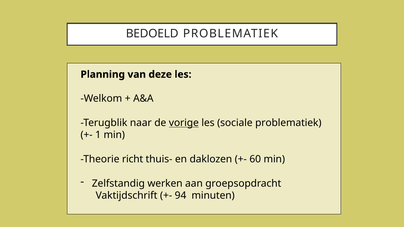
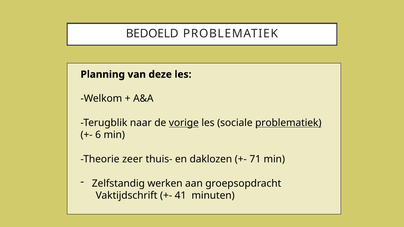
problematiek underline: none -> present (288, 123)
1: 1 -> 6 (98, 135)
richt: richt -> zeer (133, 159)
60: 60 -> 71 (255, 159)
94: 94 -> 41 (180, 196)
